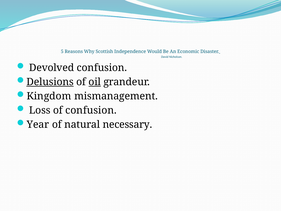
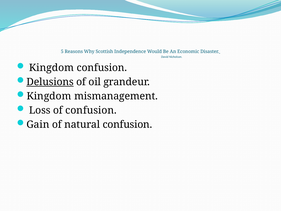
Devolved: Devolved -> Kingdom (51, 68)
oil underline: present -> none (95, 82)
Year: Year -> Gain (38, 124)
natural necessary: necessary -> confusion (127, 124)
